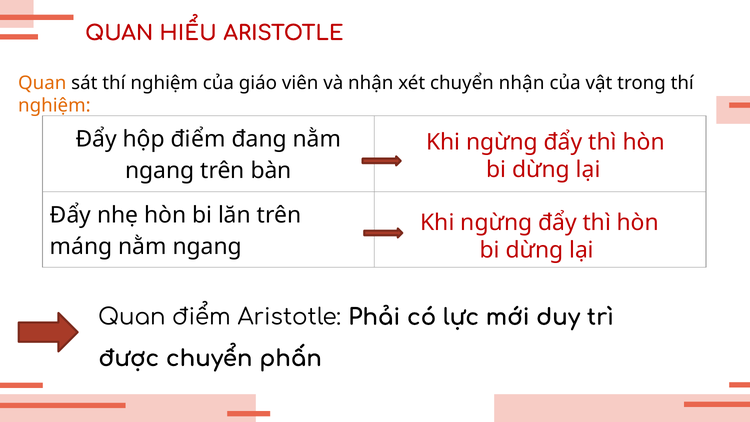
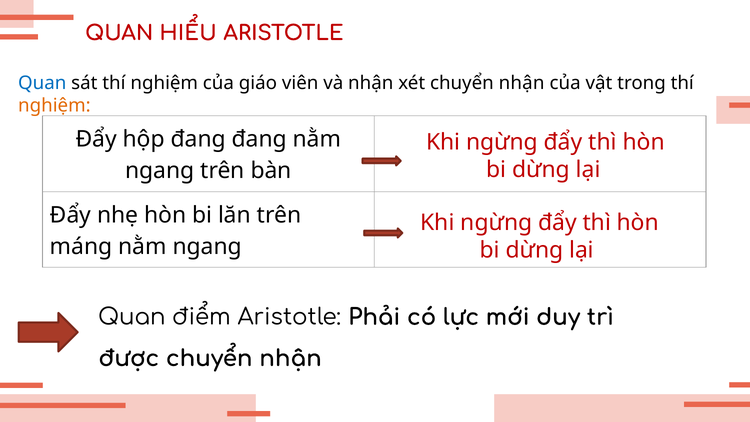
Quan colour: orange -> blue (42, 83)
hộp điểm: điểm -> đang (198, 139)
được chuyển phấn: phấn -> nhận (290, 358)
